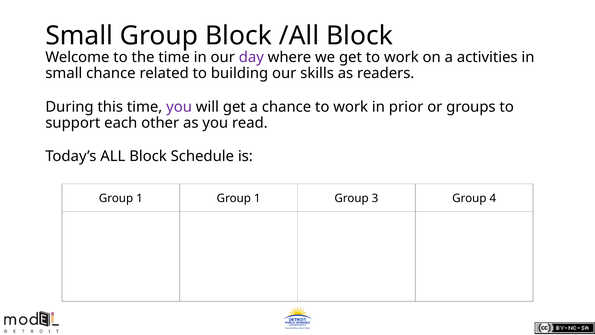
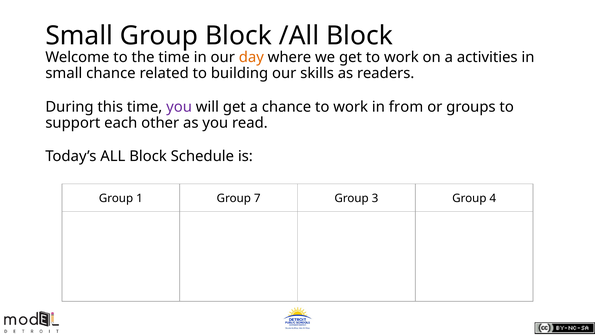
day colour: purple -> orange (251, 57)
prior: prior -> from (406, 107)
1 Group 1: 1 -> 7 (257, 198)
